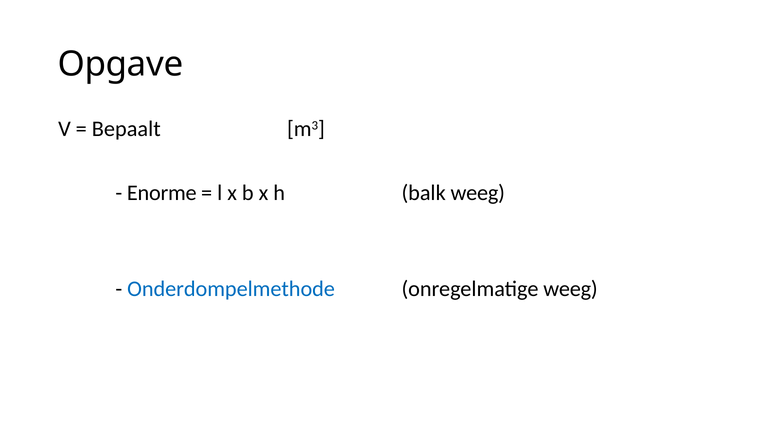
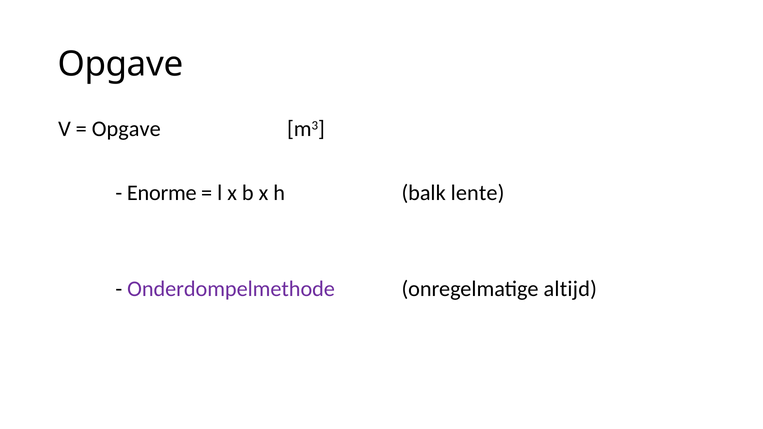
Bepaalt: Bepaalt -> Opgave (126, 129)
balk weeg: weeg -> lente (478, 193)
Onderdompelmethode colour: blue -> purple (231, 289)
onregelmatige weeg: weeg -> altijd (570, 289)
